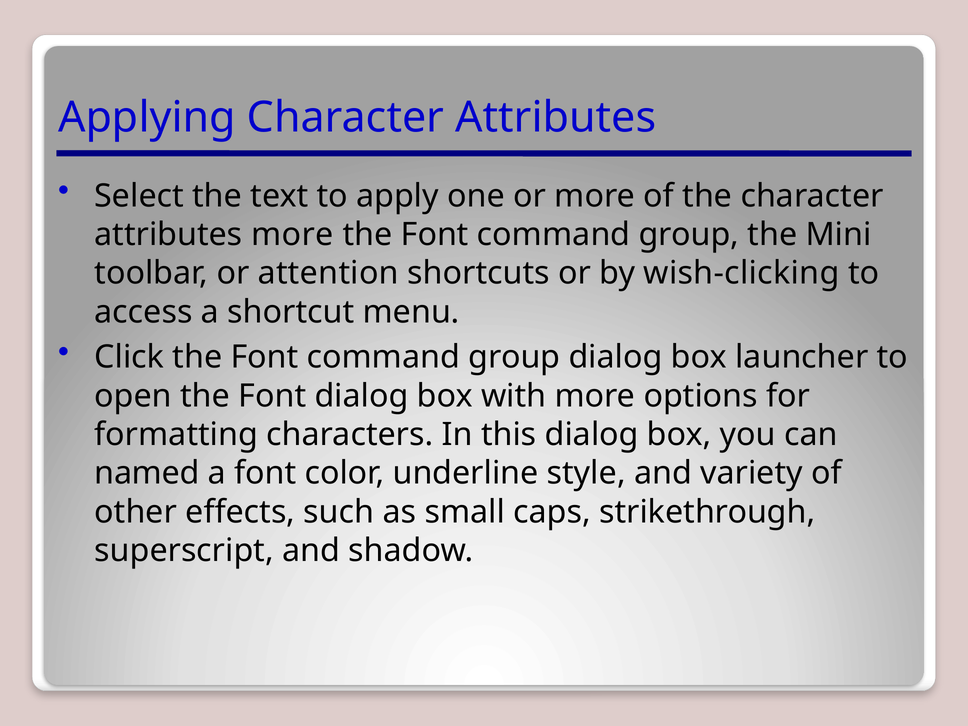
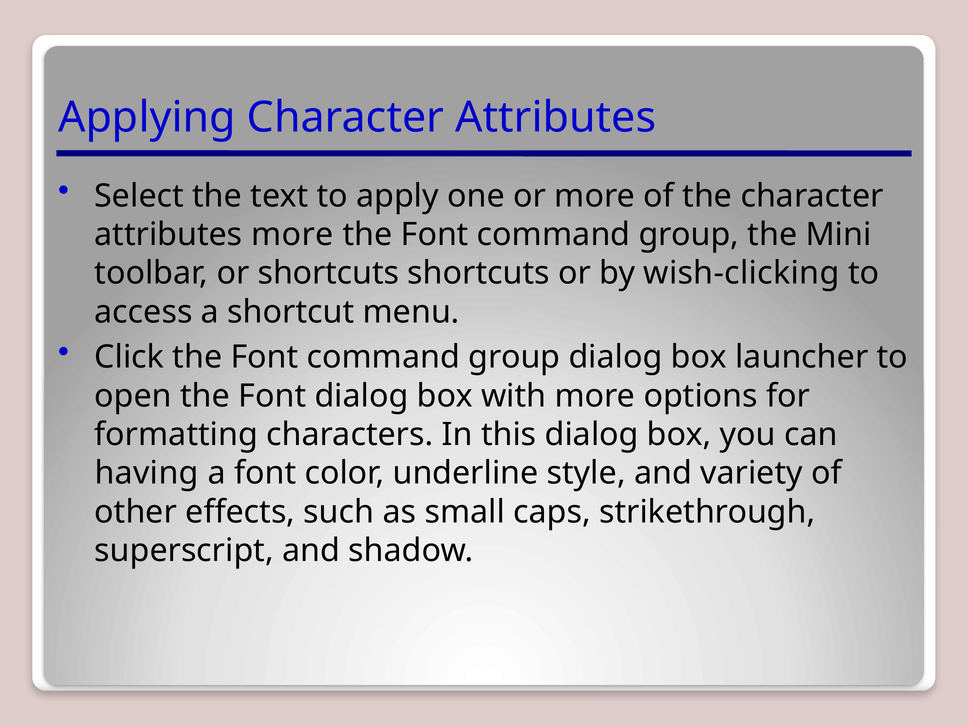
or attention: attention -> shortcuts (328, 273)
named: named -> having (147, 473)
